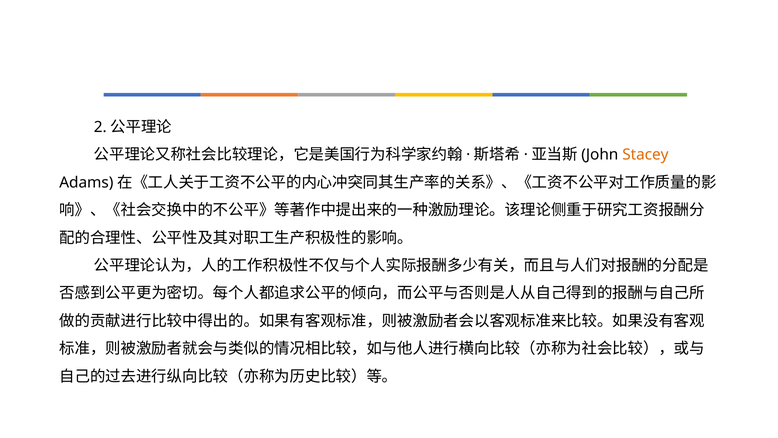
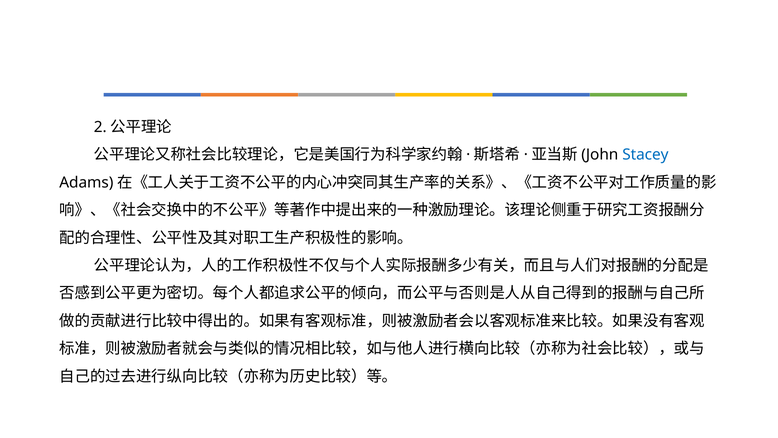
Stacey colour: orange -> blue (645, 155)
